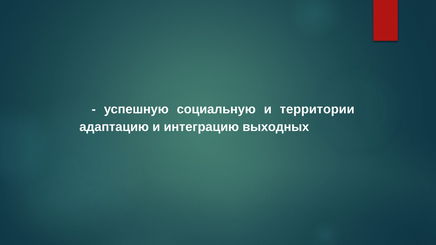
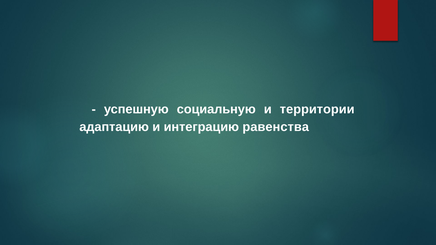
выходных: выходных -> равенства (276, 127)
